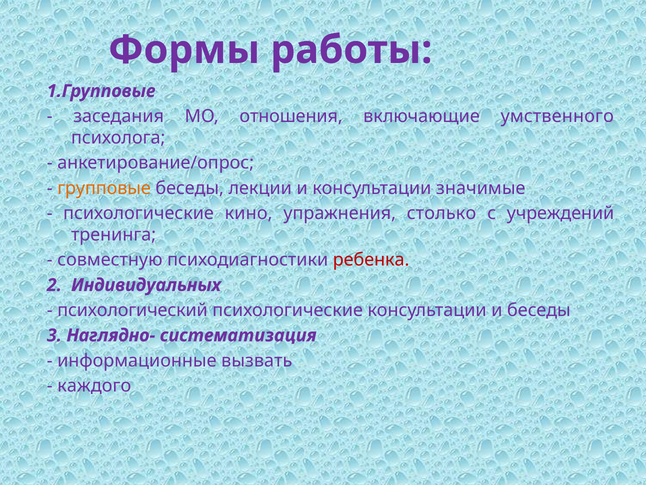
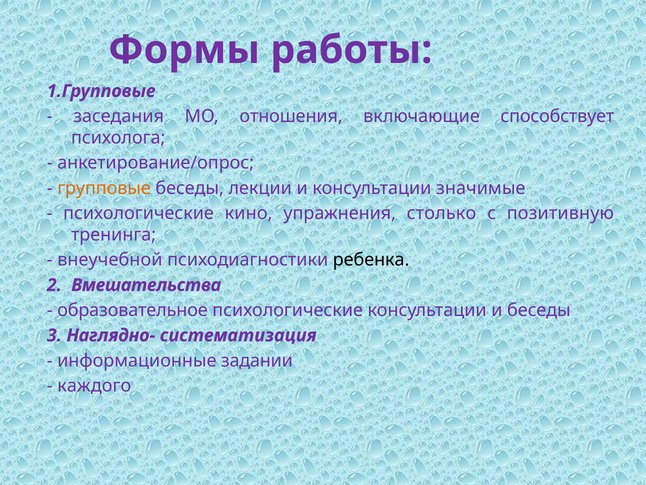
умственного: умственного -> способствует (557, 116)
учреждений: учреждений -> позитивную (560, 213)
совместную: совместную -> внеучебной (110, 260)
ребенка colour: red -> black (371, 260)
Индивидуальных: Индивидуальных -> Вмешательства (146, 285)
психологический: психологический -> образовательное (132, 310)
вызвать: вызвать -> задании (257, 360)
